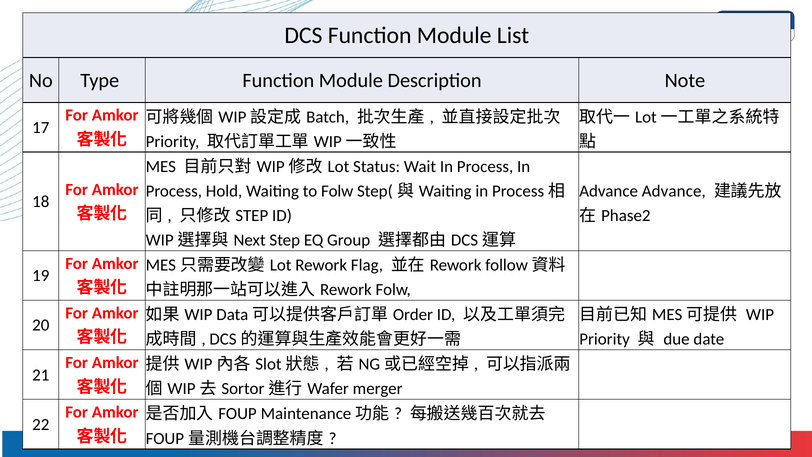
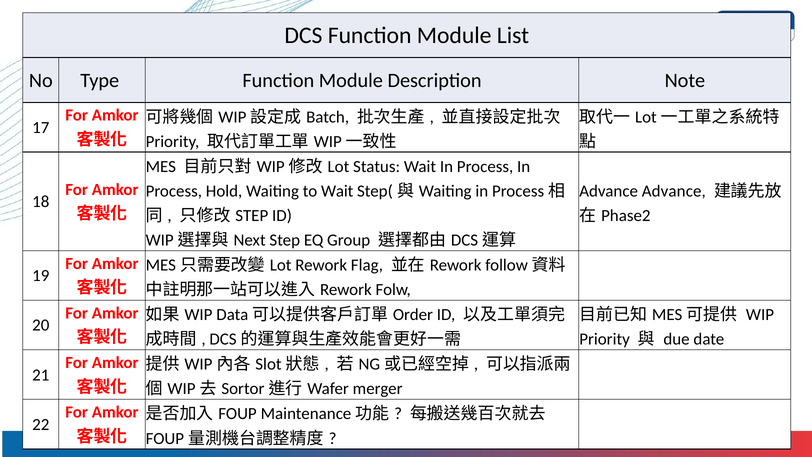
to Folw: Folw -> Wait (337, 191)
